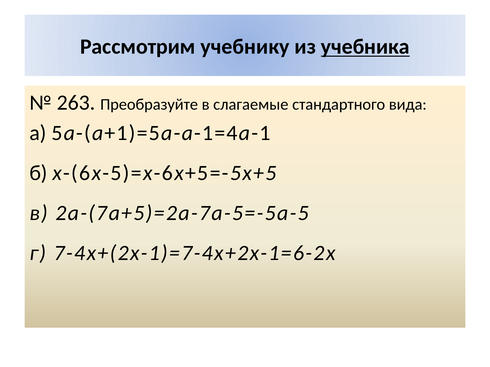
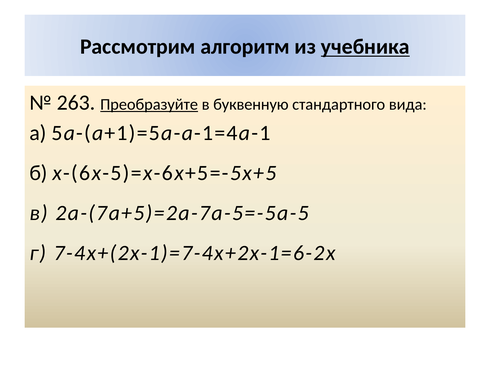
учебнику: учебнику -> алгоритм (245, 47)
Преобразуйте underline: none -> present (149, 105)
слагаемые: слагаемые -> буквенную (251, 105)
